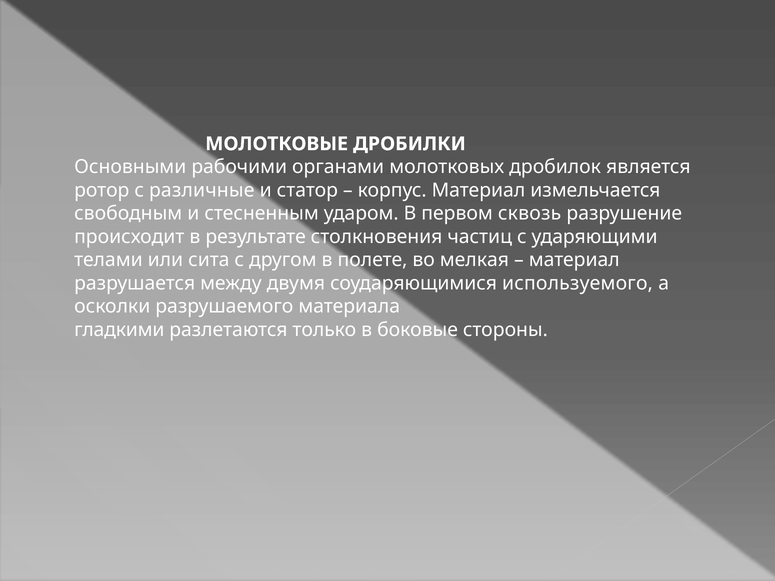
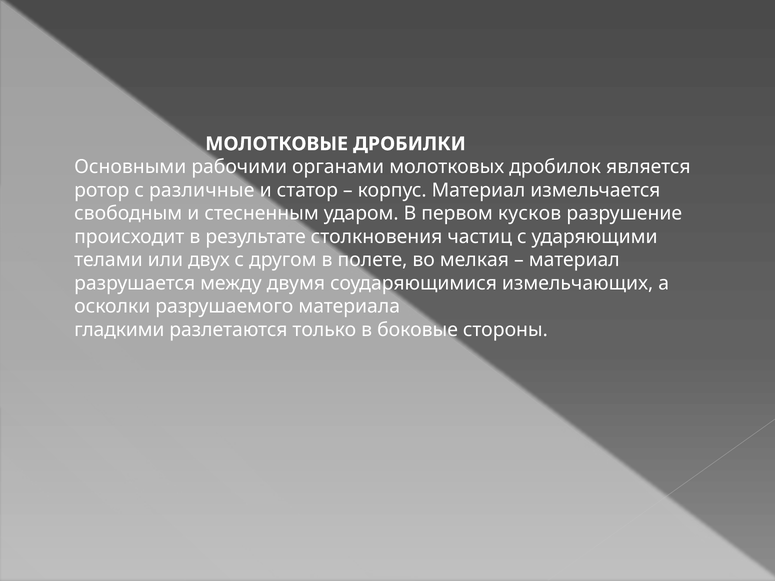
сквозь: сквозь -> кусков (530, 214)
сита: сита -> двух (209, 260)
используемого: используемого -> измельчающих (578, 283)
